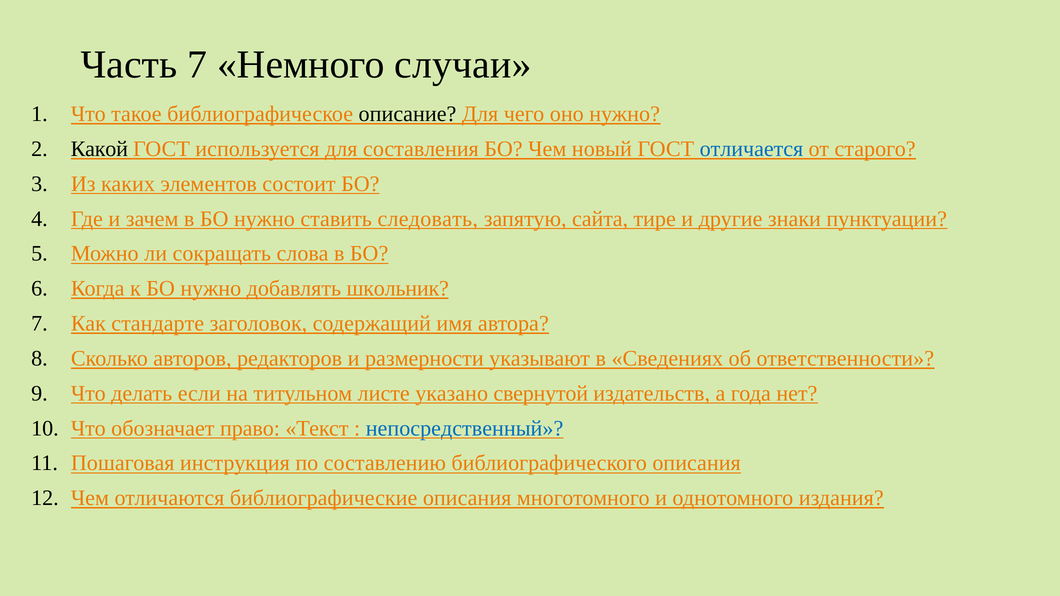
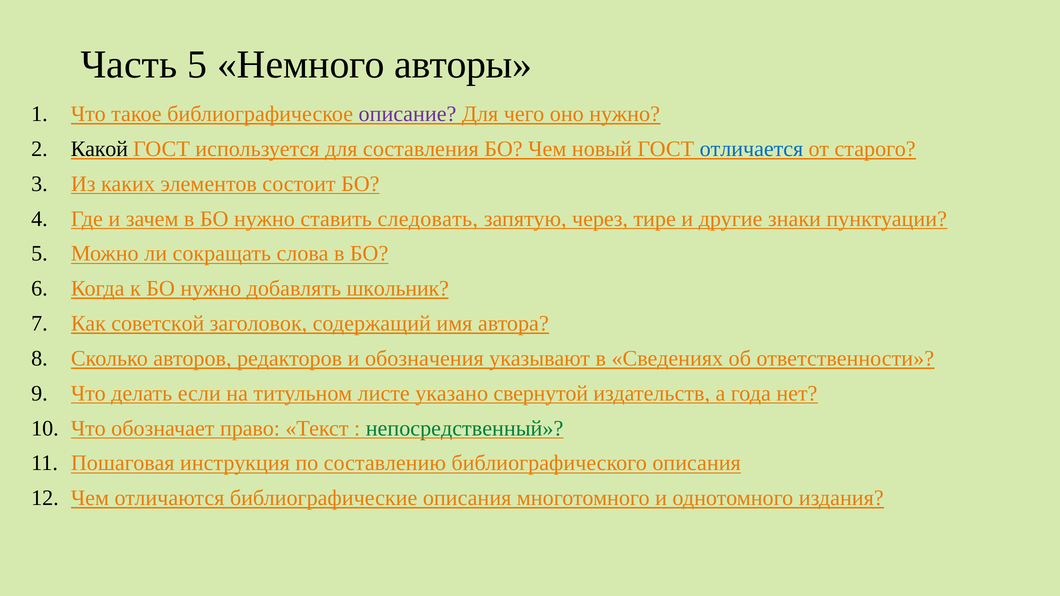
Часть 7: 7 -> 5 (197, 65)
случаи: случаи -> авторы (463, 65)
описание colour: black -> purple (407, 114)
сайта: сайта -> через (600, 219)
стандарте: стандарте -> советской (158, 324)
размерности: размерности -> обозначения (424, 359)
непосредственный colour: blue -> green (465, 428)
